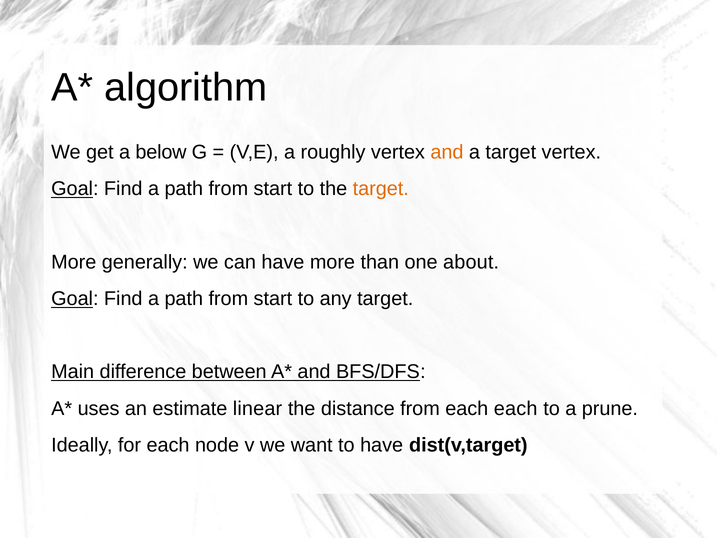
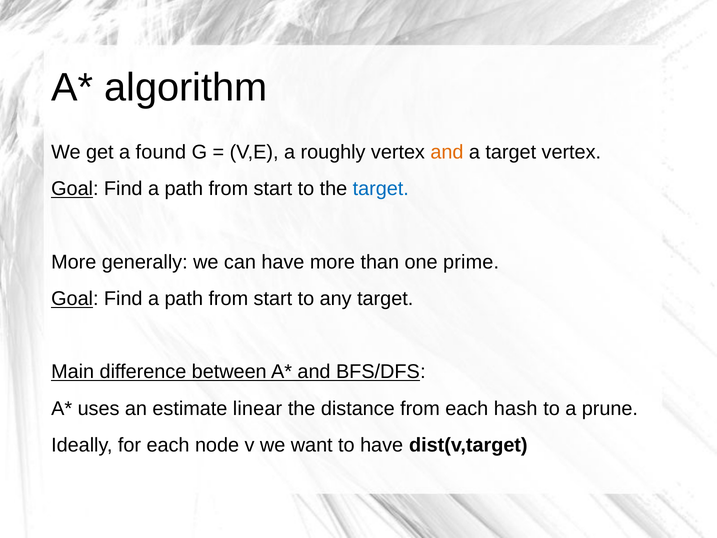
below: below -> found (161, 152)
target colour: orange -> blue (381, 189)
about: about -> prime (471, 262)
each each: each -> hash (516, 408)
